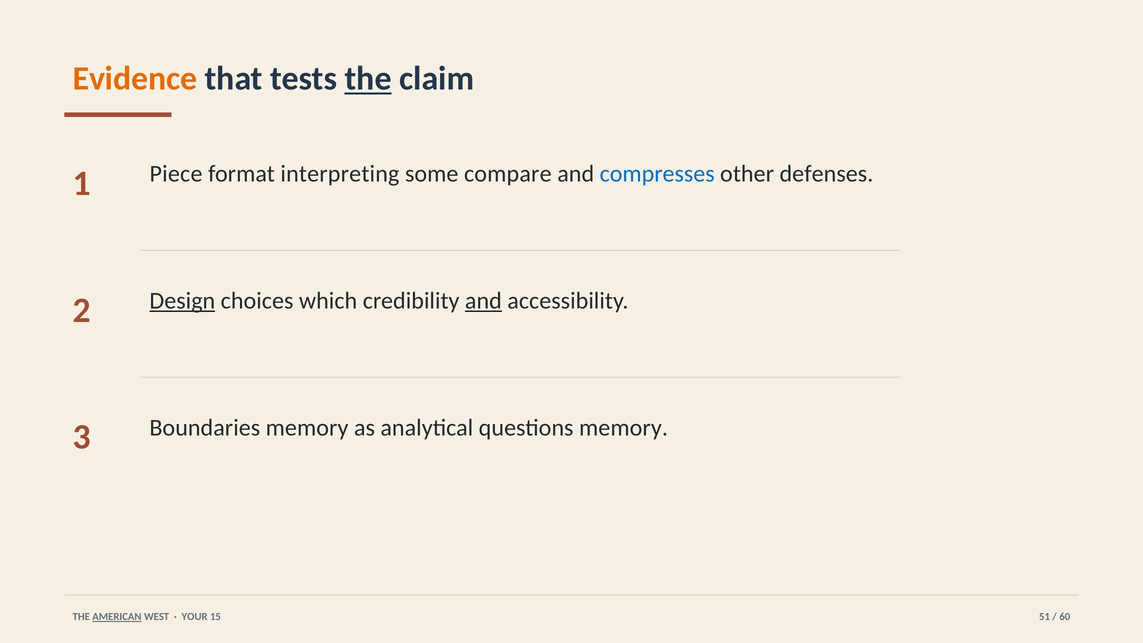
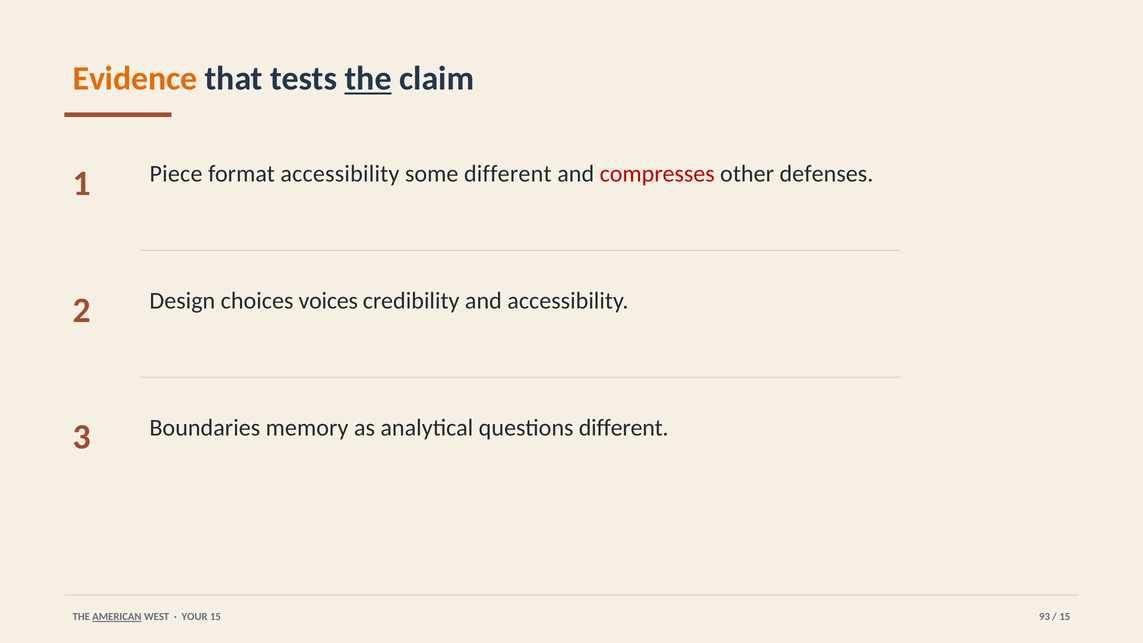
format interpreting: interpreting -> accessibility (340, 174)
some compare: compare -> different (508, 174)
compresses colour: blue -> red (657, 174)
Design underline: present -> none (182, 301)
which: which -> voices (328, 301)
and underline: present -> none (483, 301)
questions memory: memory -> different (624, 428)
51: 51 -> 93 (1045, 617)
60: 60 -> 15 (1065, 617)
